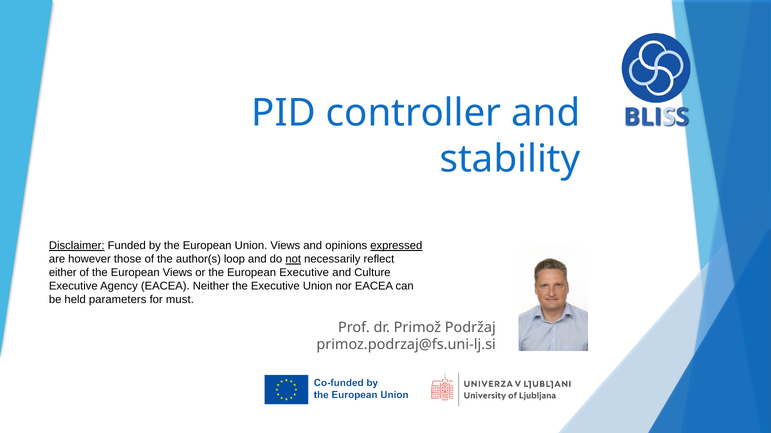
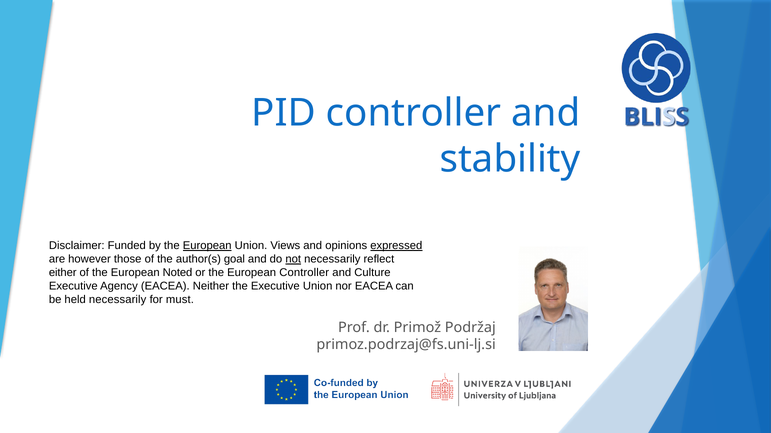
Disclaimer underline: present -> none (77, 246)
European underline: none -> present (207, 246)
loop: loop -> goal (234, 260)
European Views: Views -> Noted (178, 273)
European Executive: Executive -> Controller (304, 273)
held parameters: parameters -> necessarily (118, 300)
